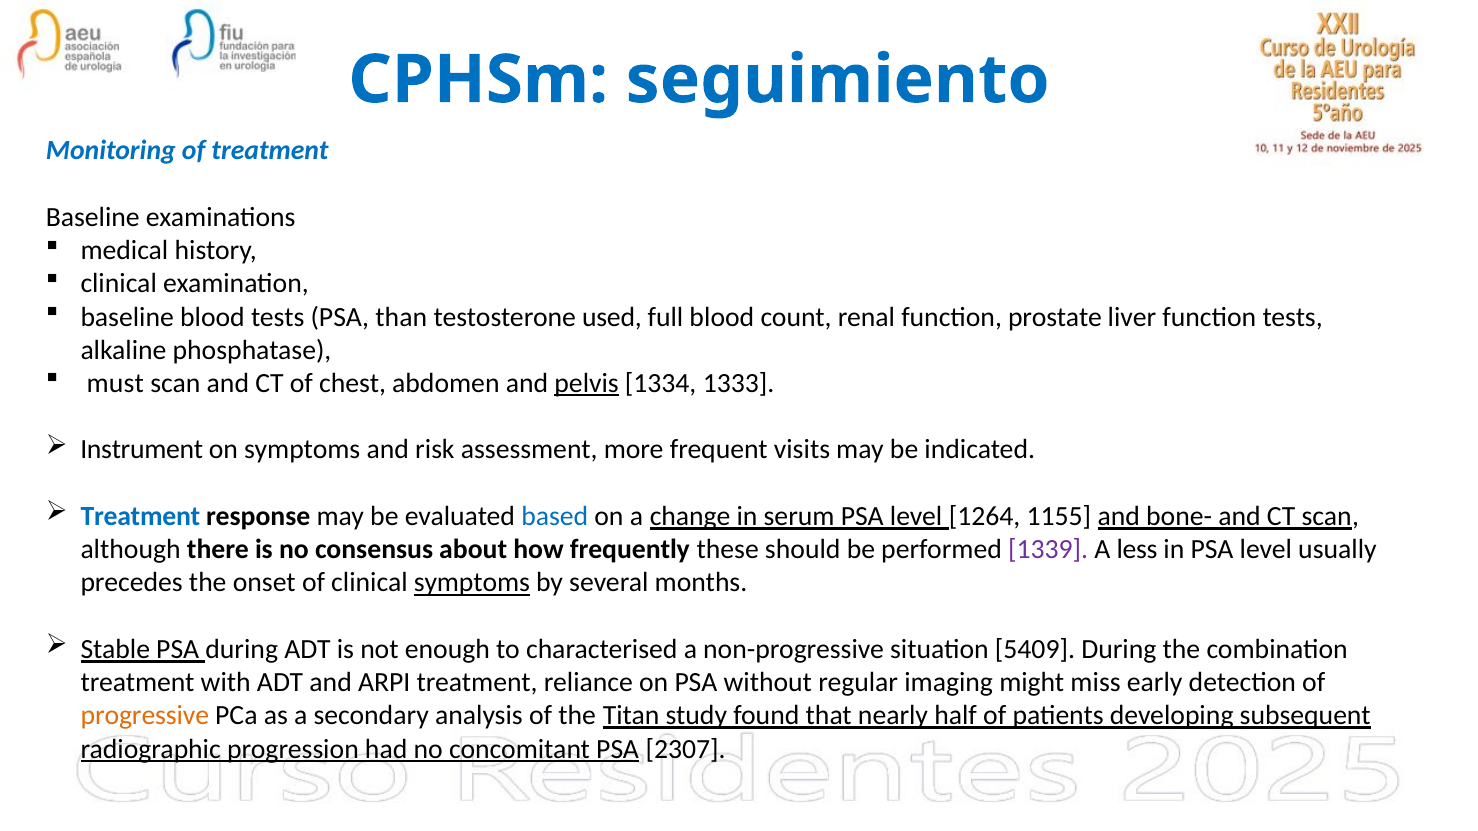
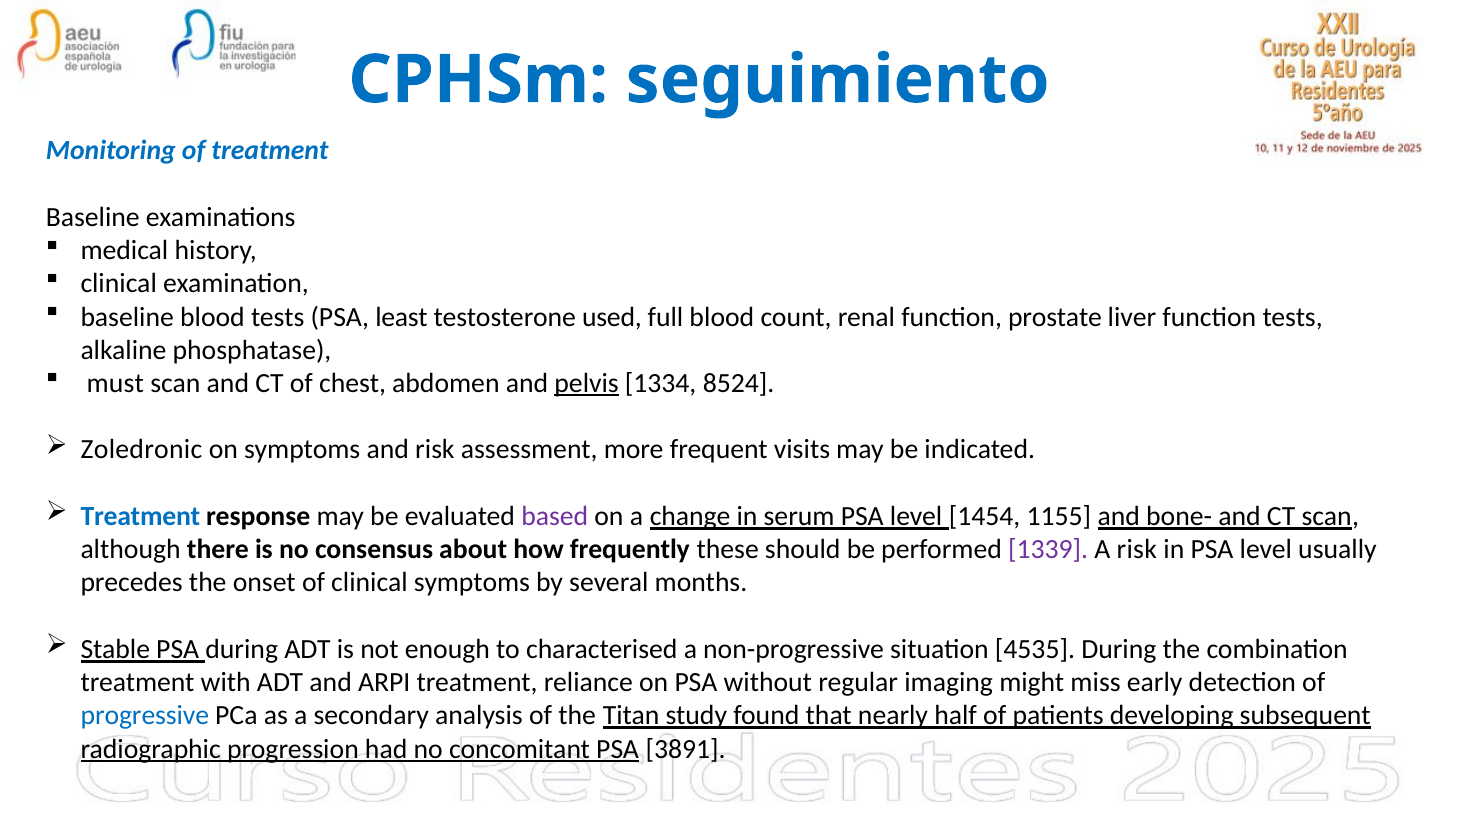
than: than -> least (401, 317)
1333: 1333 -> 8524 (739, 384)
Instrument: Instrument -> Zoledronic (141, 450)
based colour: blue -> purple (555, 517)
1264: 1264 -> 1454 (985, 517)
A less: less -> risk (1137, 550)
symptoms underline: present -> none (472, 583)
5409: 5409 -> 4535 (1035, 650)
progressive colour: orange -> blue (145, 716)
2307: 2307 -> 3891 (686, 749)
